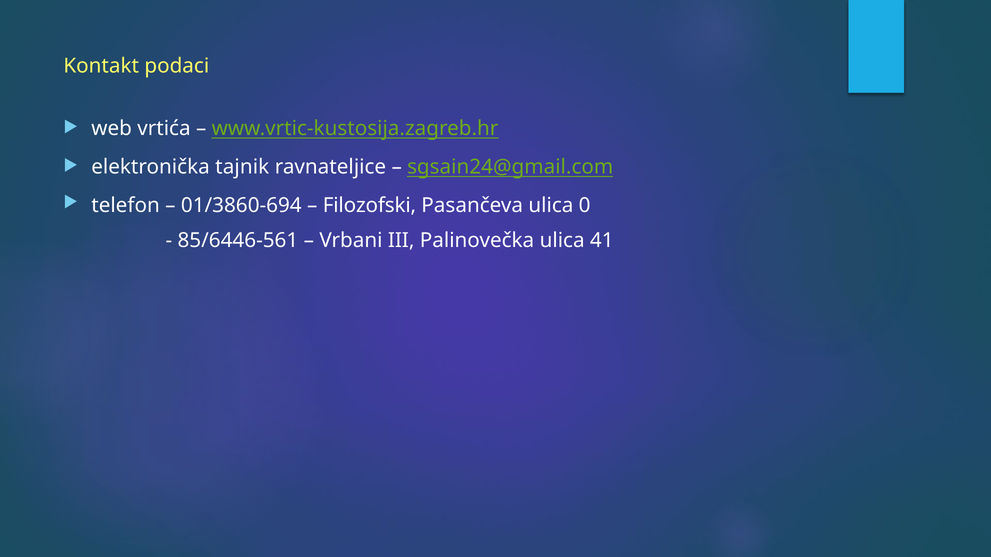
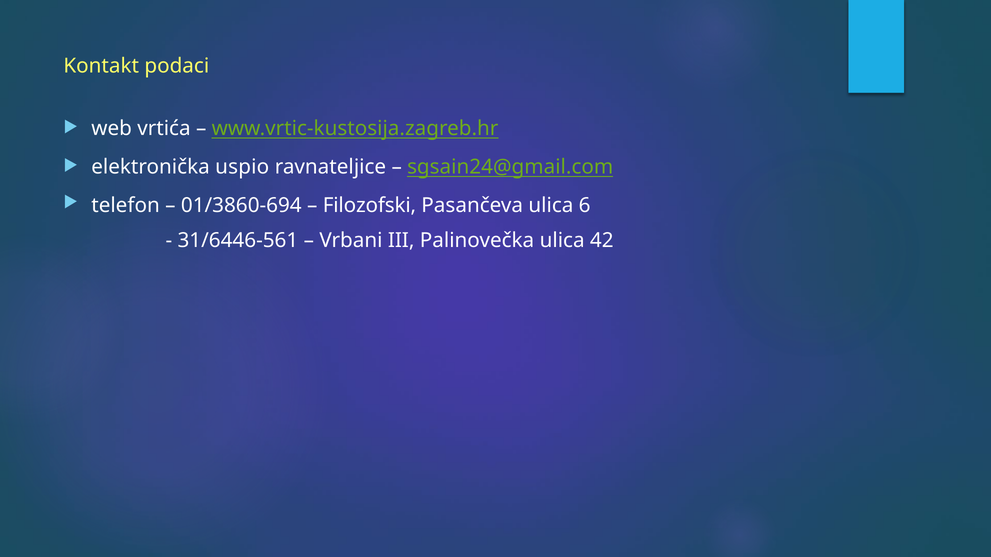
tajnik: tajnik -> uspio (242, 167)
0: 0 -> 6 (585, 206)
85/6446-561: 85/6446-561 -> 31/6446-561 (238, 241)
41: 41 -> 42 (602, 241)
